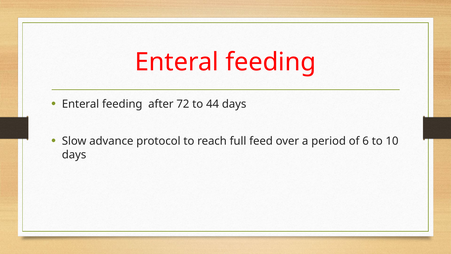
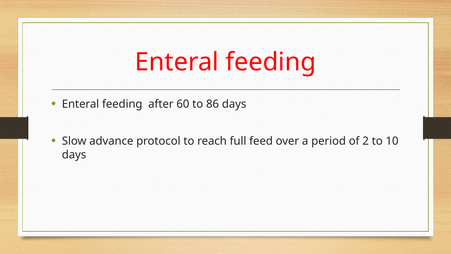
72: 72 -> 60 (183, 104)
44: 44 -> 86 (213, 104)
6: 6 -> 2 (366, 141)
